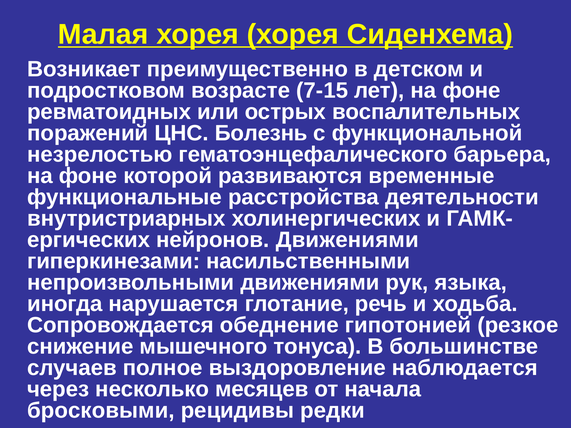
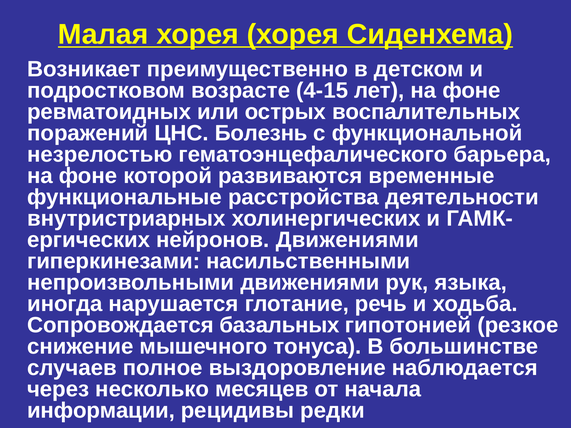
7-15: 7-15 -> 4-15 (322, 91)
обеднение: обеднение -> базальных (279, 325)
бросковыми: бросковыми -> информации (101, 411)
